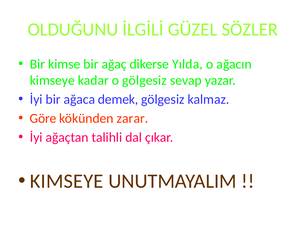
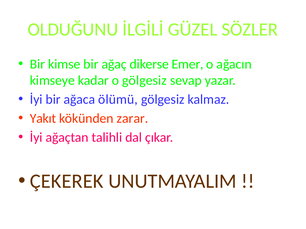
Yılda: Yılda -> Emer (188, 64)
demek: demek -> ölümü (118, 100)
Göre: Göre -> Yakıt (43, 119)
KIMSEYE: KIMSEYE -> ÇEKEREK (67, 182)
